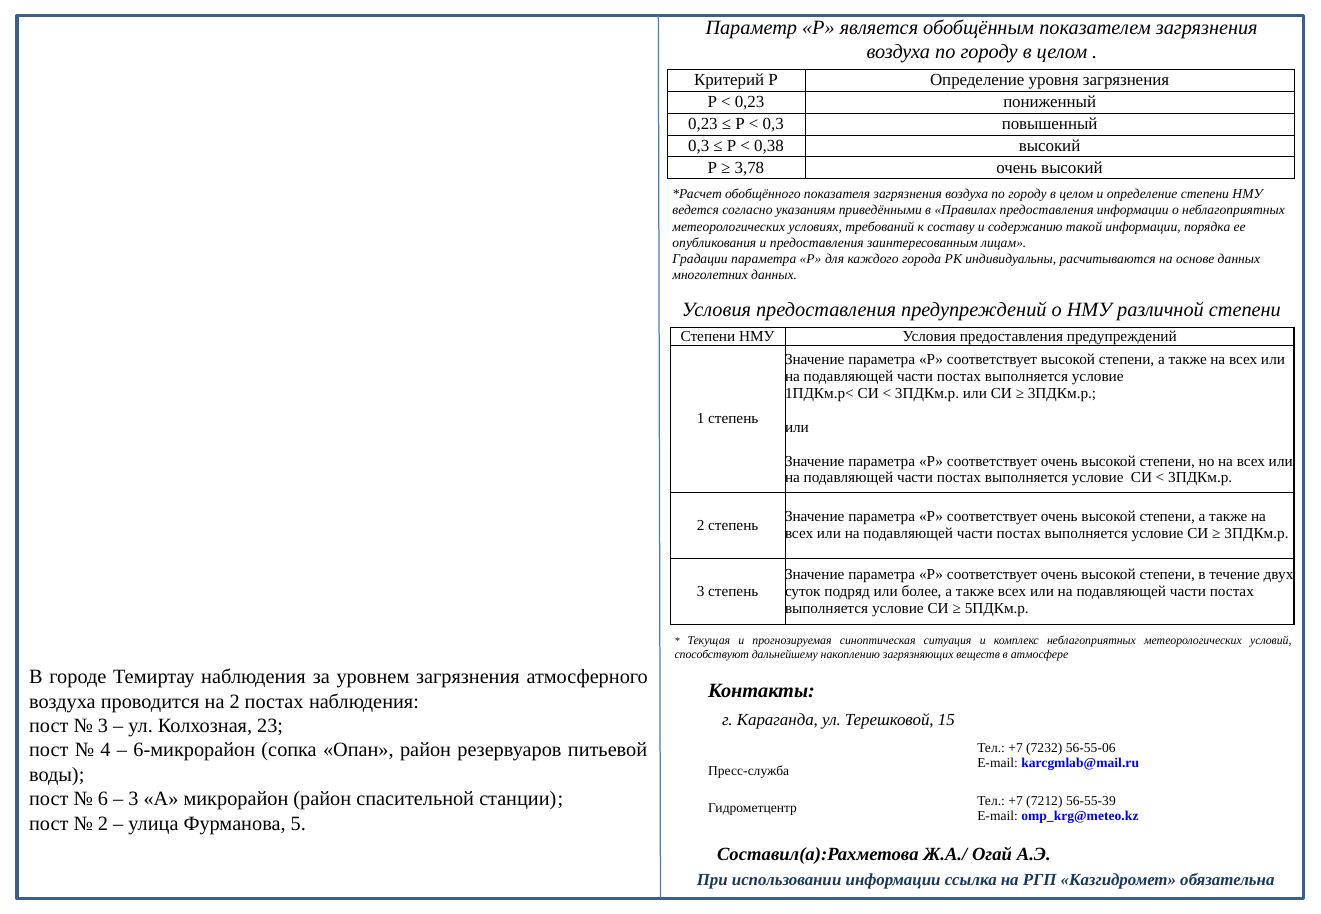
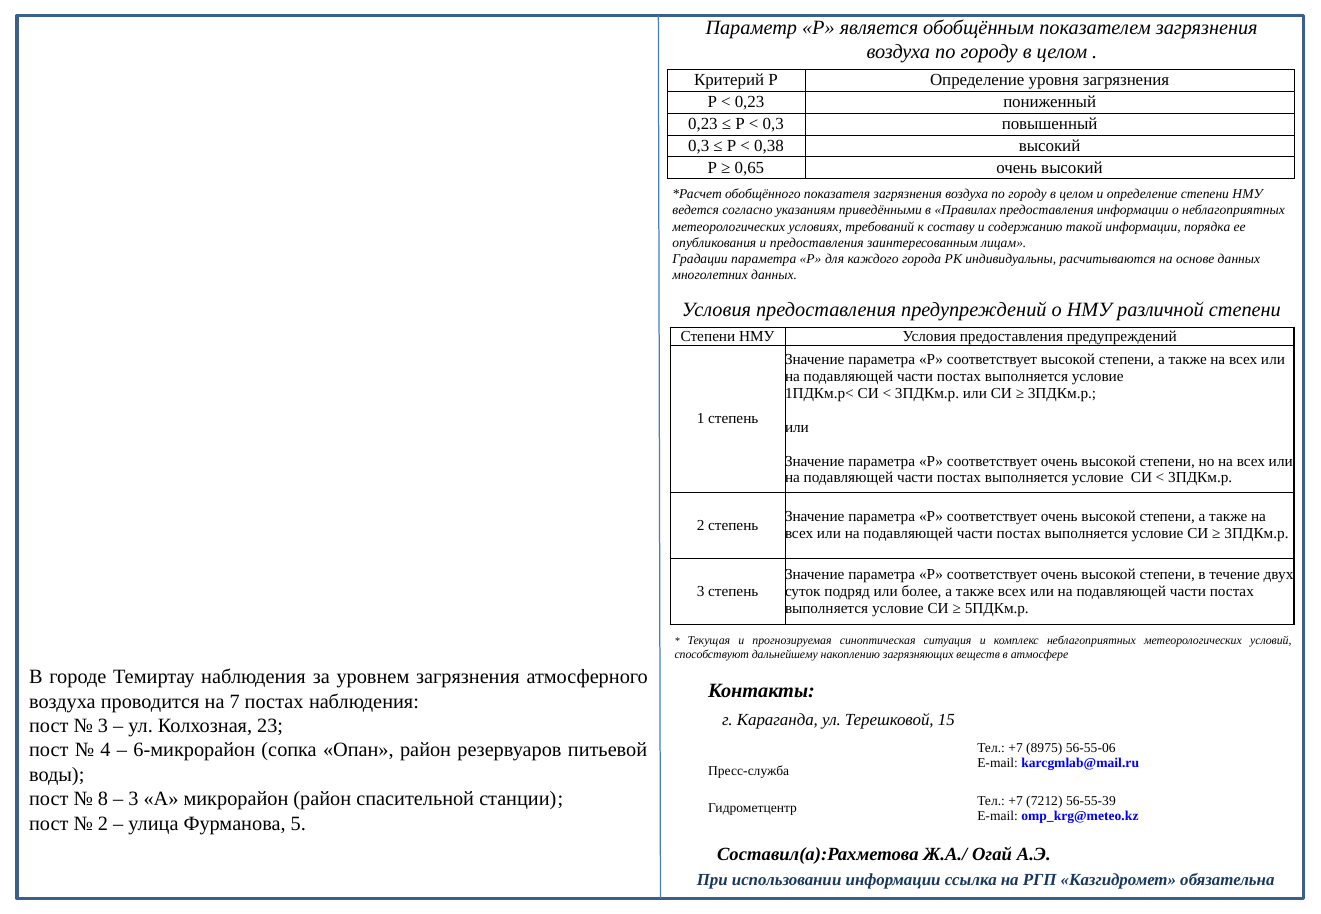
3,78: 3,78 -> 0,65 (749, 168)
на 2: 2 -> 7 (235, 702)
7232: 7232 -> 8975 (1044, 748)
6: 6 -> 8 (103, 799)
